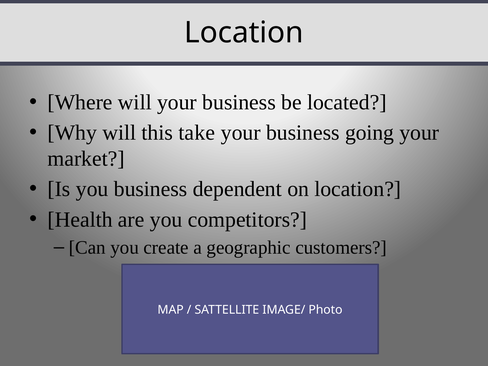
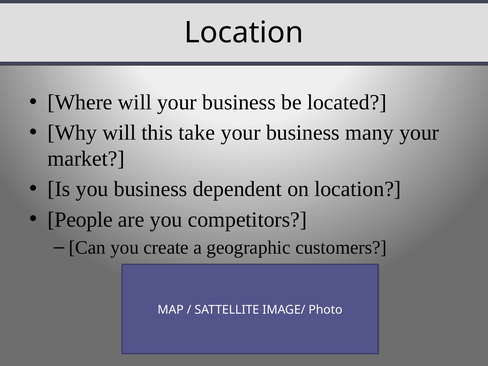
going: going -> many (369, 133)
Health: Health -> People (80, 220)
